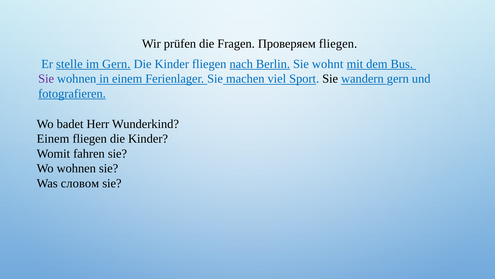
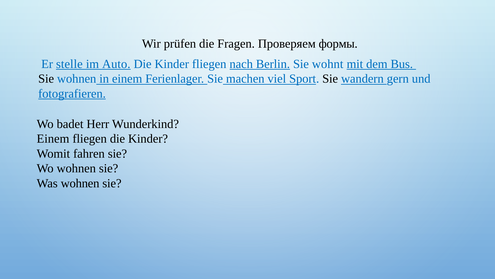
Проверяем fliegen: fliegen -> формы (338, 44)
im Gern: Gern -> Auto (116, 64)
Sie colour: purple -> black (46, 79)
Was словом: словом -> wohnen (80, 183)
